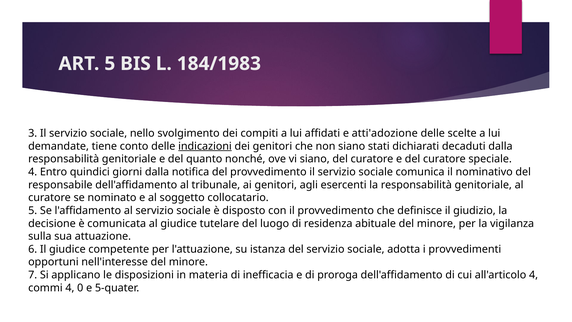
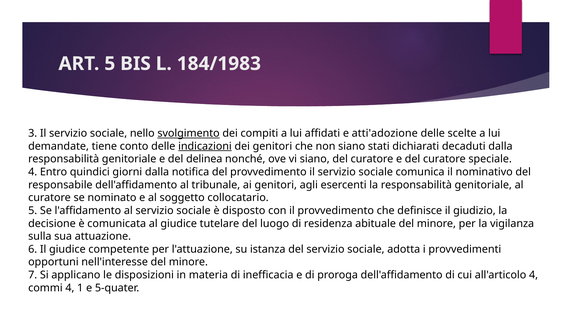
svolgimento underline: none -> present (189, 133)
quanto: quanto -> delinea (204, 159)
0: 0 -> 1 (80, 288)
